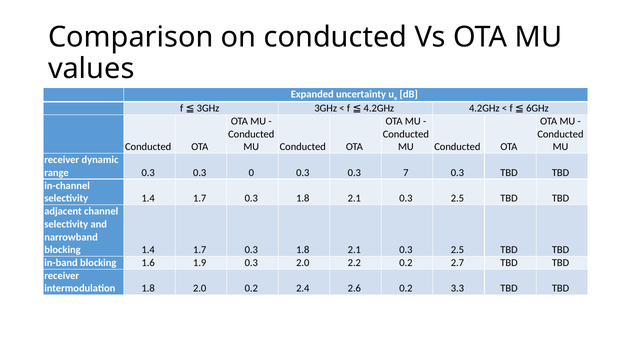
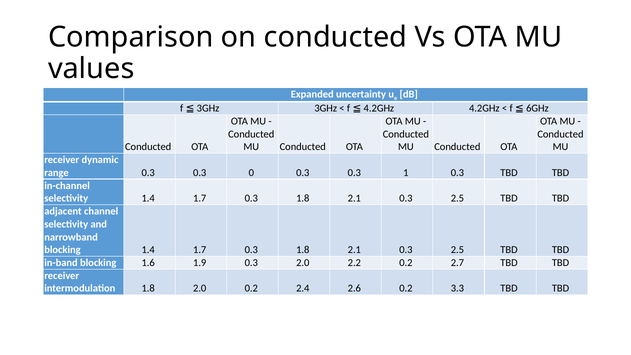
7: 7 -> 1 (406, 173)
